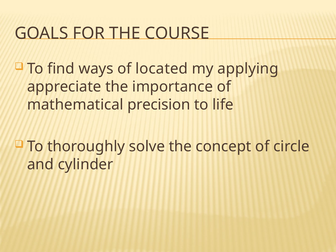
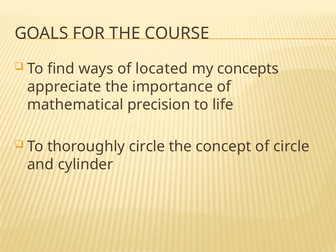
applying: applying -> concepts (248, 69)
thoroughly solve: solve -> circle (147, 147)
